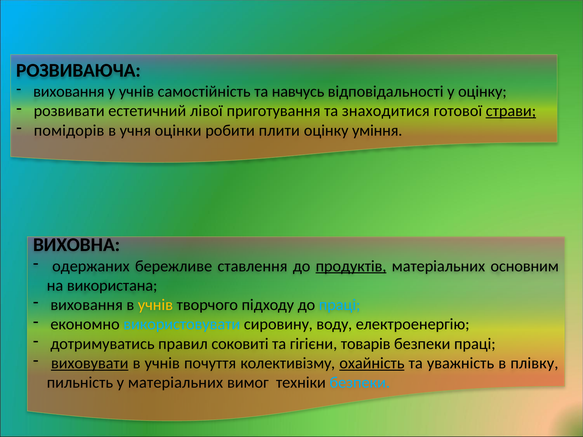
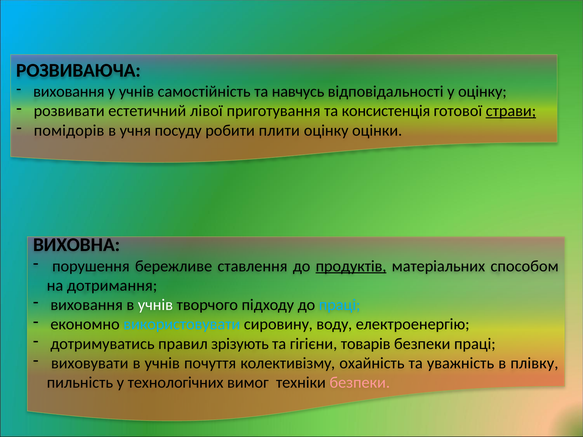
знаходитися: знаходитися -> консистенція (386, 111)
оцінки: оцінки -> посуду (178, 130)
уміння: уміння -> оцінки (377, 130)
одержаних: одержаних -> порушення (91, 266)
основним: основним -> способом (525, 266)
використана: використана -> дотримання (112, 286)
учнів colour: yellow -> white (155, 305)
соковиті: соковиті -> зрізують (240, 344)
виховувати underline: present -> none (90, 363)
охайність underline: present -> none (372, 363)
у матеріальних: матеріальних -> технологічних (176, 383)
безпеки colour: light blue -> pink (360, 383)
